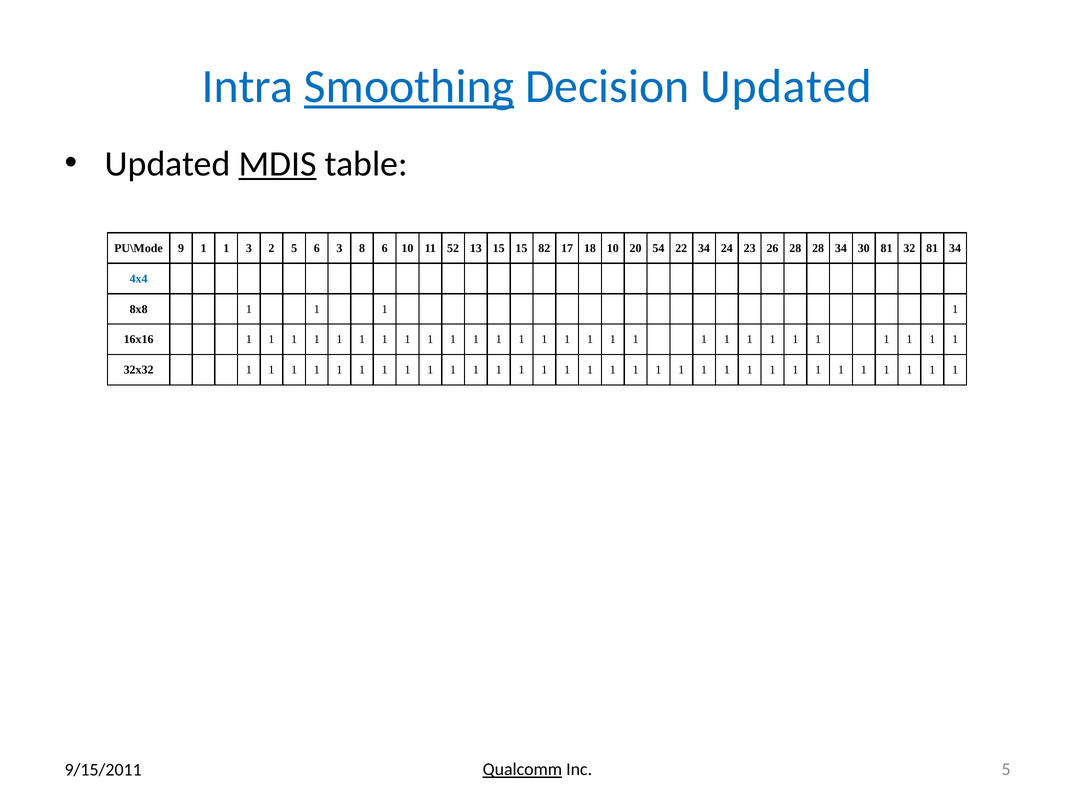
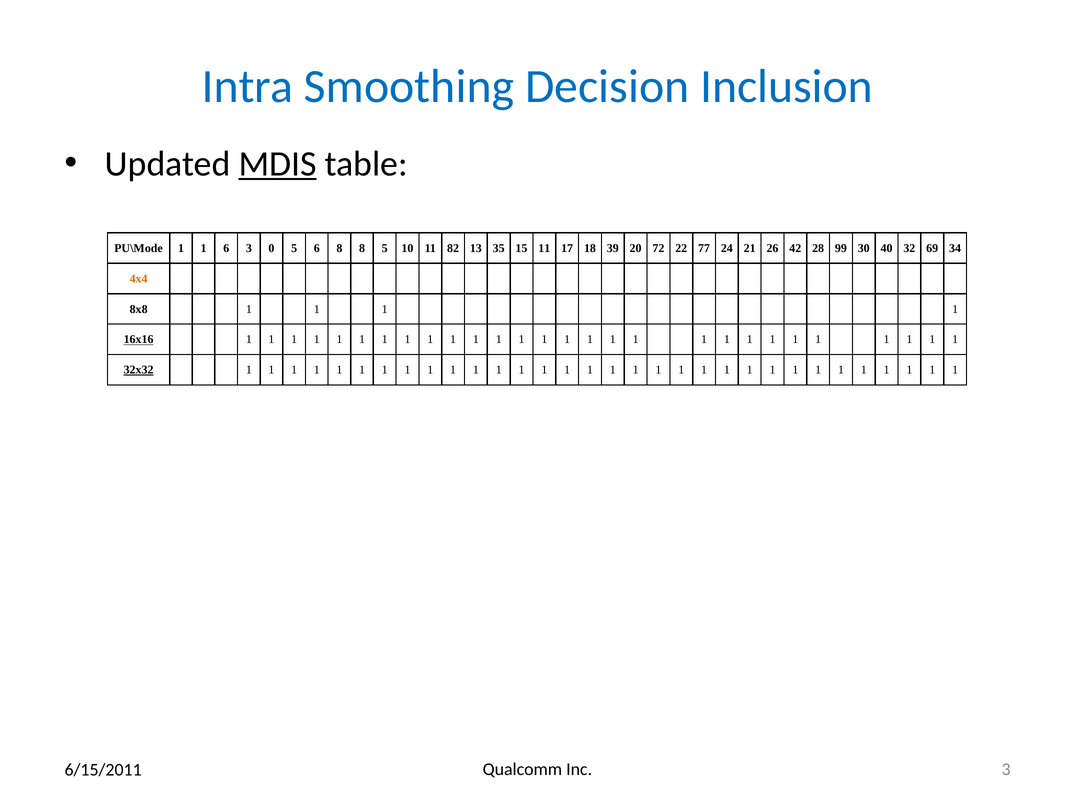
Smoothing underline: present -> none (409, 87)
Decision Updated: Updated -> Inclusion (786, 87)
PU\Mode 9: 9 -> 1 (181, 248)
1: 1 -> 6 (226, 248)
2: 2 -> 0 (271, 248)
6 3: 3 -> 8 (339, 248)
8 6: 6 -> 5 (385, 248)
52: 52 -> 82 (453, 248)
13 15: 15 -> 35 (499, 248)
15 82: 82 -> 11 (544, 248)
18 10: 10 -> 39 (613, 248)
54: 54 -> 72 (658, 248)
22 34: 34 -> 77 (704, 248)
23: 23 -> 21 (750, 248)
26 28: 28 -> 42 (795, 248)
28 34: 34 -> 99 (841, 248)
30 81: 81 -> 40 (887, 248)
32 81: 81 -> 69 (932, 248)
4x4 colour: blue -> orange (139, 279)
16x16 underline: none -> present (139, 340)
32x32 underline: none -> present (139, 370)
Qualcomm underline: present -> none (522, 770)
Inc 5: 5 -> 3 (1006, 770)
9/15/2011: 9/15/2011 -> 6/15/2011 (103, 770)
